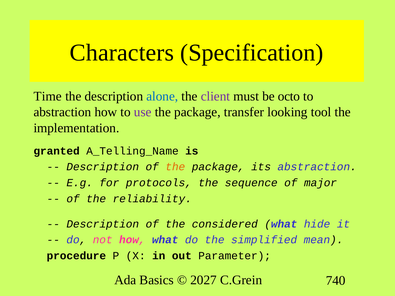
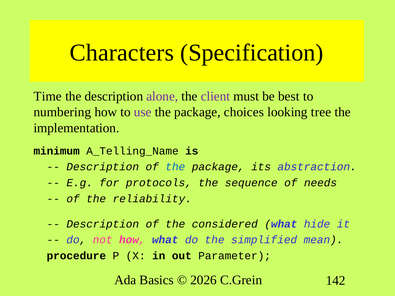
alone colour: blue -> purple (162, 96)
octo: octo -> best (289, 96)
abstraction: abstraction -> numbering (62, 112)
transfer: transfer -> choices (244, 112)
tool: tool -> tree (321, 112)
granted: granted -> minimum (57, 151)
the colour: orange -> blue (175, 167)
major: major -> needs (321, 183)
2027: 2027 -> 2026 (204, 280)
740: 740 -> 142 (336, 281)
